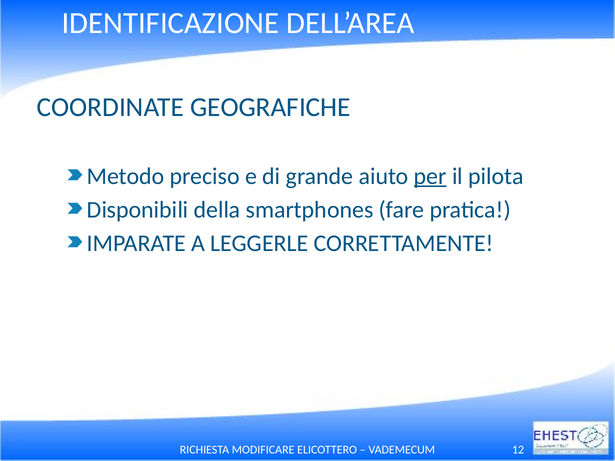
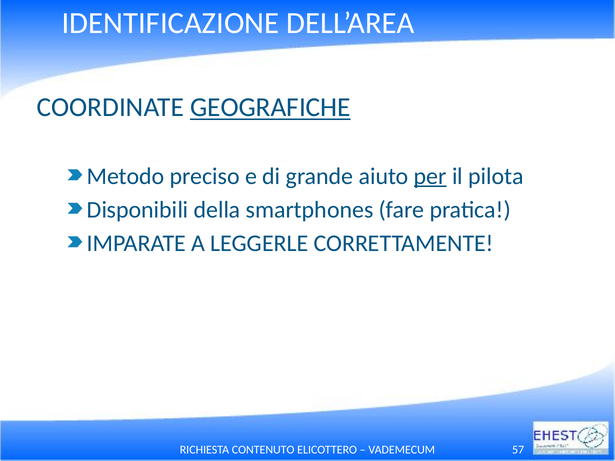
GEOGRAFICHE underline: none -> present (270, 107)
MODIFICARE: MODIFICARE -> CONTENUTO (263, 450)
12: 12 -> 57 (518, 450)
